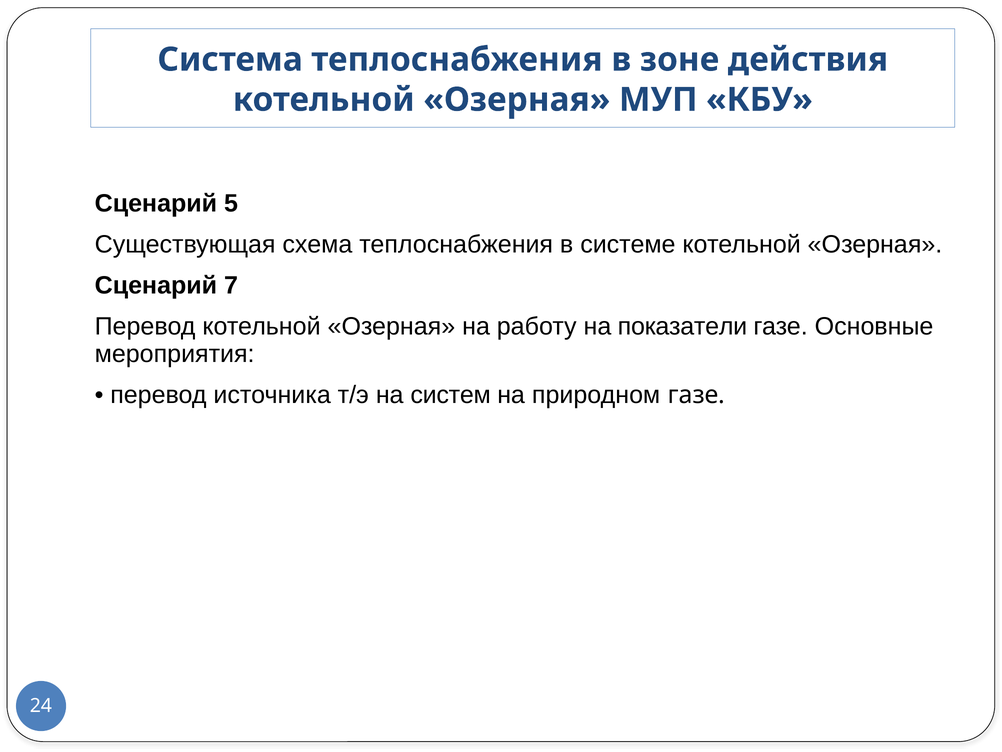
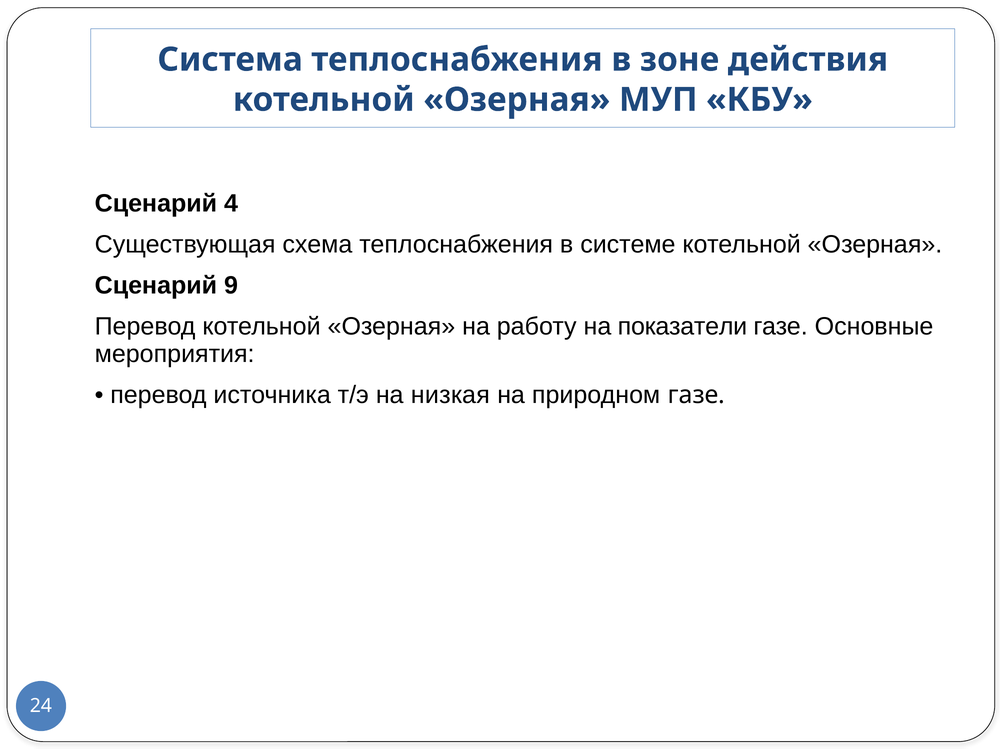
5: 5 -> 4 (231, 203)
7: 7 -> 9 (231, 285)
систем: систем -> низкая (450, 395)
